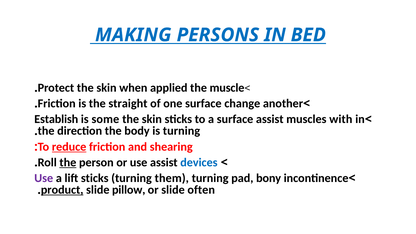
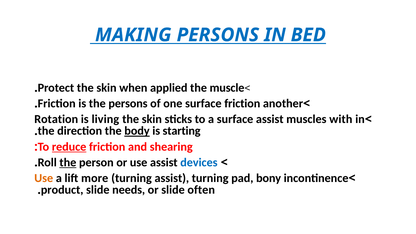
the straight: straight -> persons (128, 103)
surface change: change -> friction (242, 103)
Establish: Establish -> Rotation (56, 119)
some: some -> living (105, 119)
body underline: none -> present (137, 131)
is turning: turning -> starting (182, 131)
Use colour: purple -> orange (44, 178)
lift sticks: sticks -> more (95, 178)
turning them: them -> assist (172, 178)
product underline: present -> none (62, 190)
pillow: pillow -> needs (129, 190)
